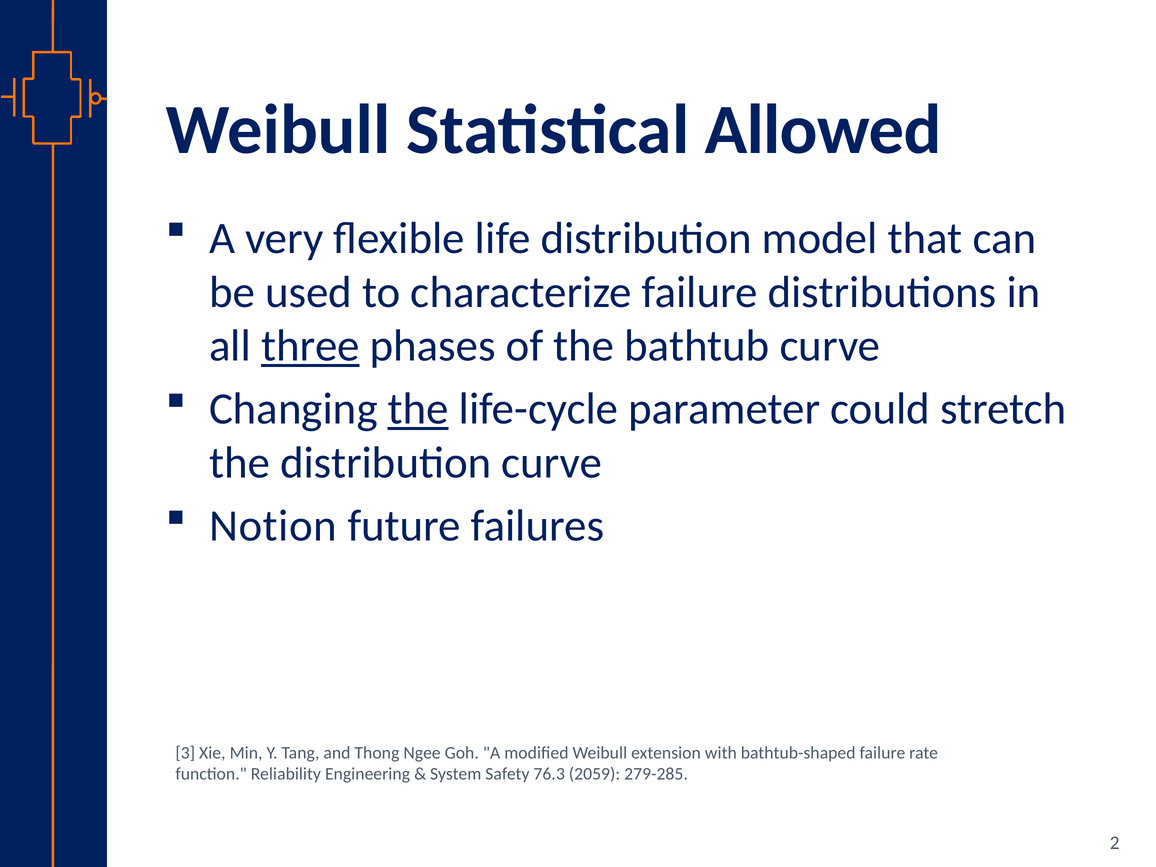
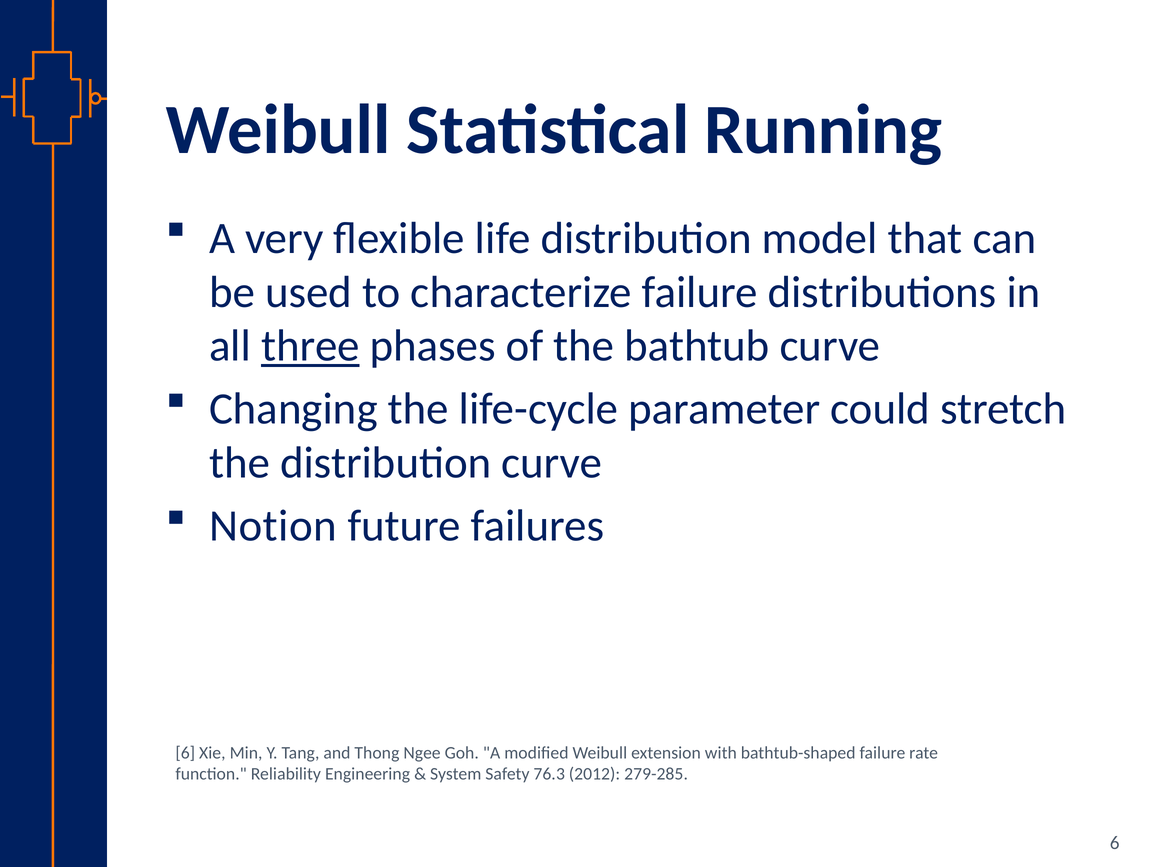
Allowed: Allowed -> Running (823, 130)
the underline: present -> none (418, 409)
3: 3 -> 6 (185, 753)
2059: 2059 -> 2012 (595, 774)
2: 2 -> 6 (1115, 843)
